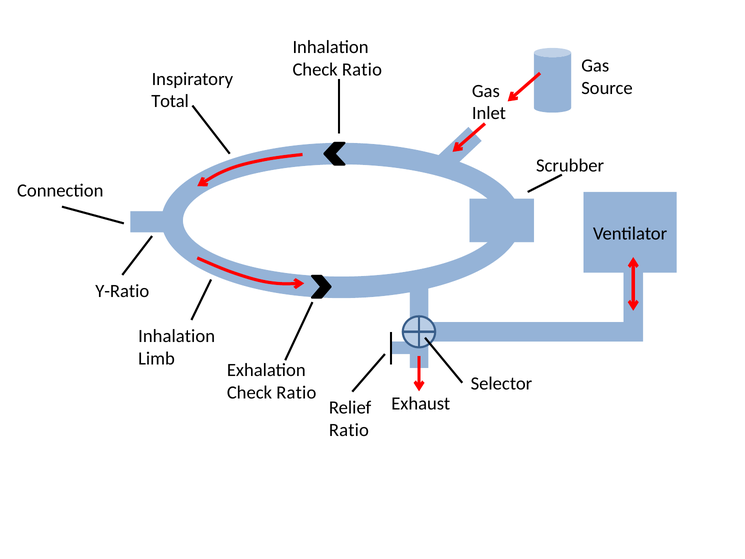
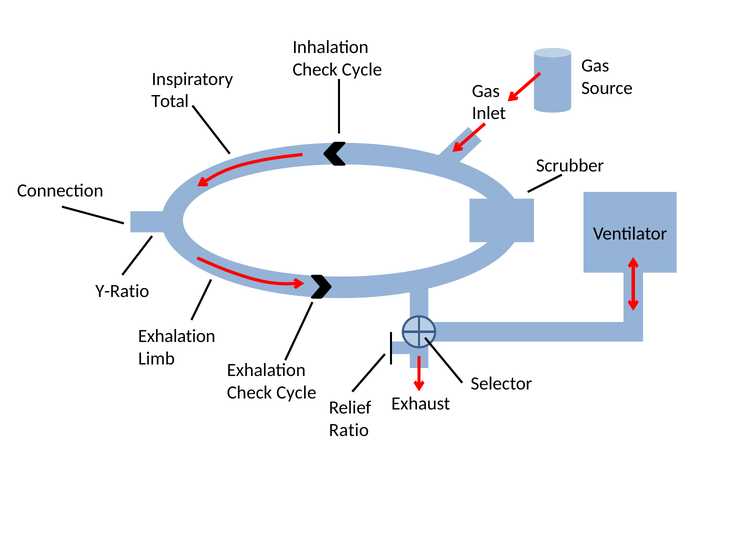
Ratio: Ratio -> Cycle (362, 69)
Inhalation: Inhalation -> Exhalation (177, 336)
Ratio: Ratio -> Cycle (296, 392)
